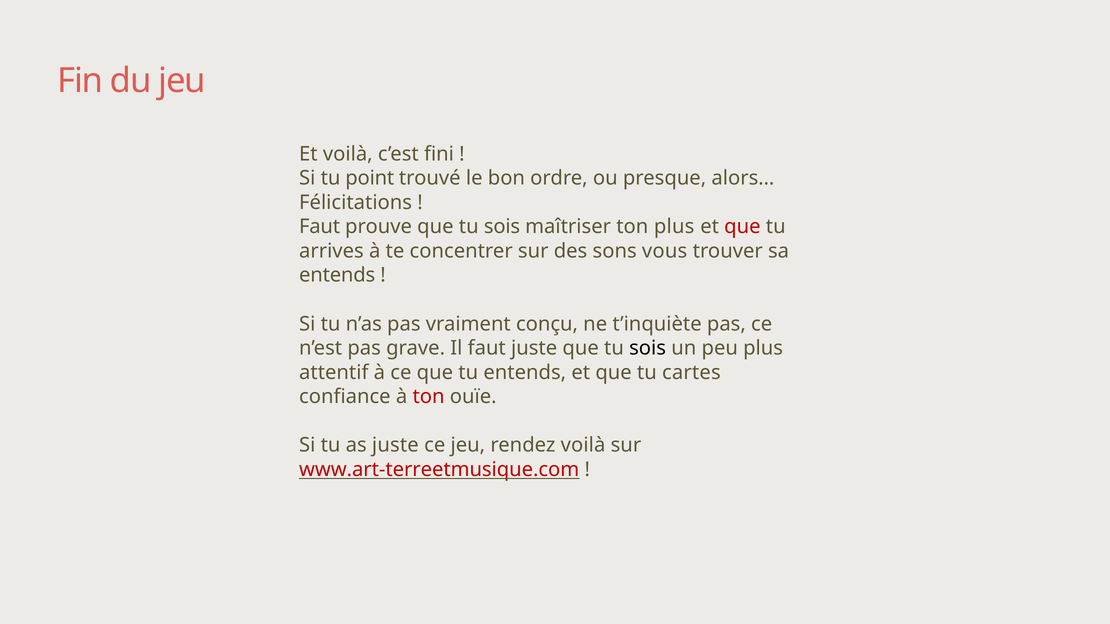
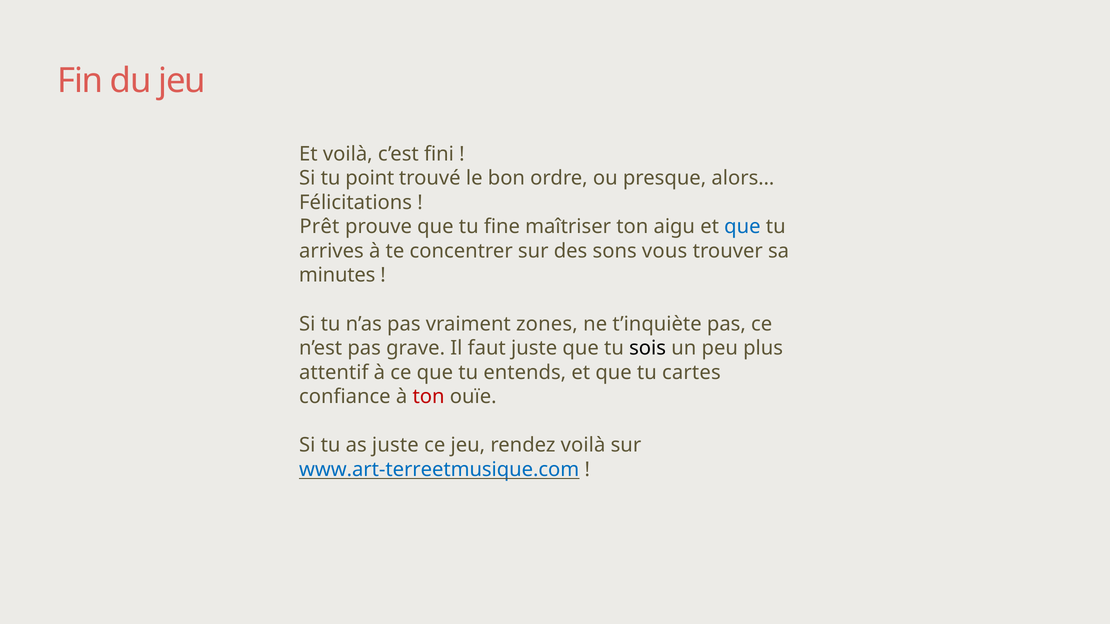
Faut: Faut -> Prêt (319, 227)
prouve que tu sois: sois -> fine (502, 227)
ton plus: plus -> aigu (674, 227)
que colour: red -> blue (742, 227)
entends: entends -> minutes (337, 275)
conçu: conçu -> zones (547, 324)
www.art-terreetmusique.com colour: red -> blue (439, 470)
